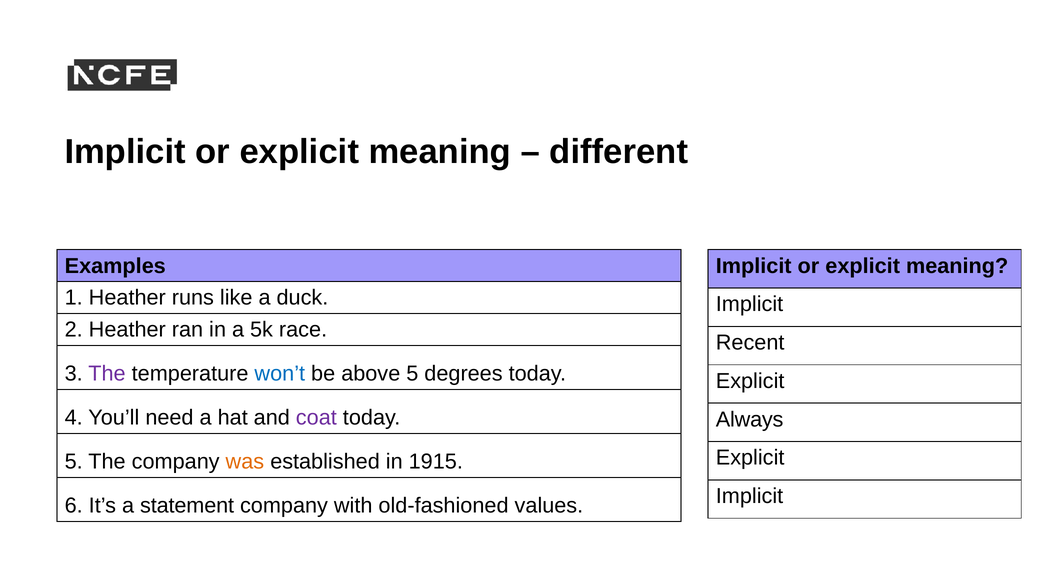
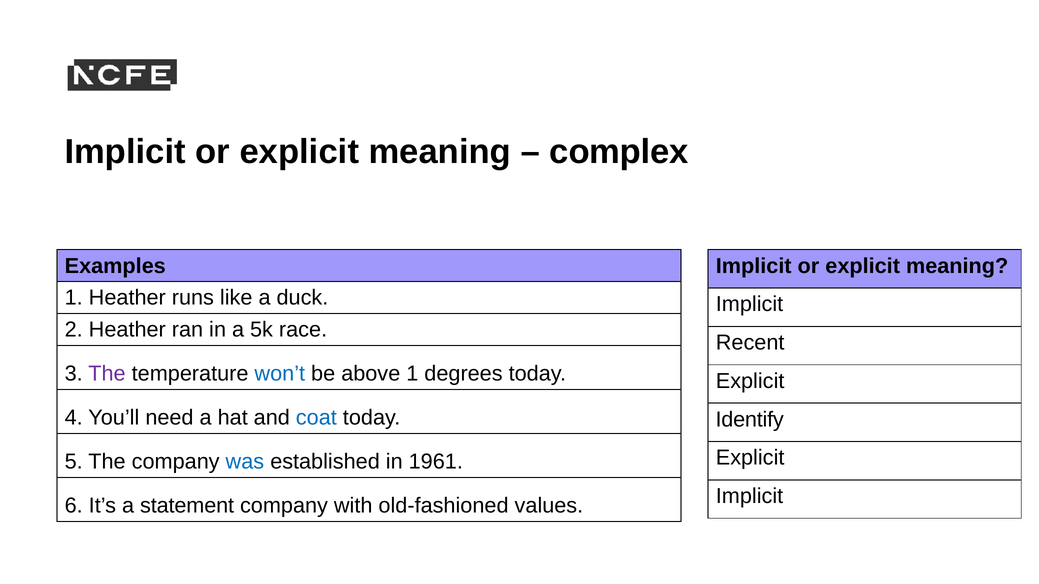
different: different -> complex (619, 152)
above 5: 5 -> 1 (412, 374)
coat colour: purple -> blue (316, 418)
Always: Always -> Identify (750, 420)
was colour: orange -> blue (245, 462)
1915: 1915 -> 1961 (436, 462)
